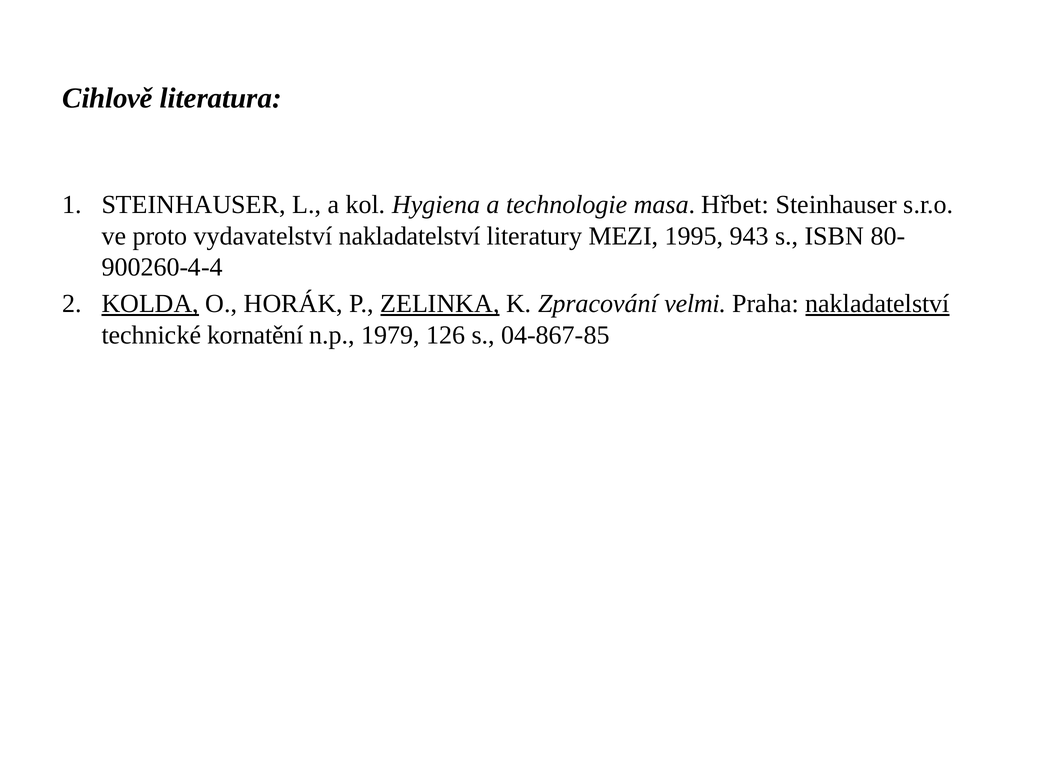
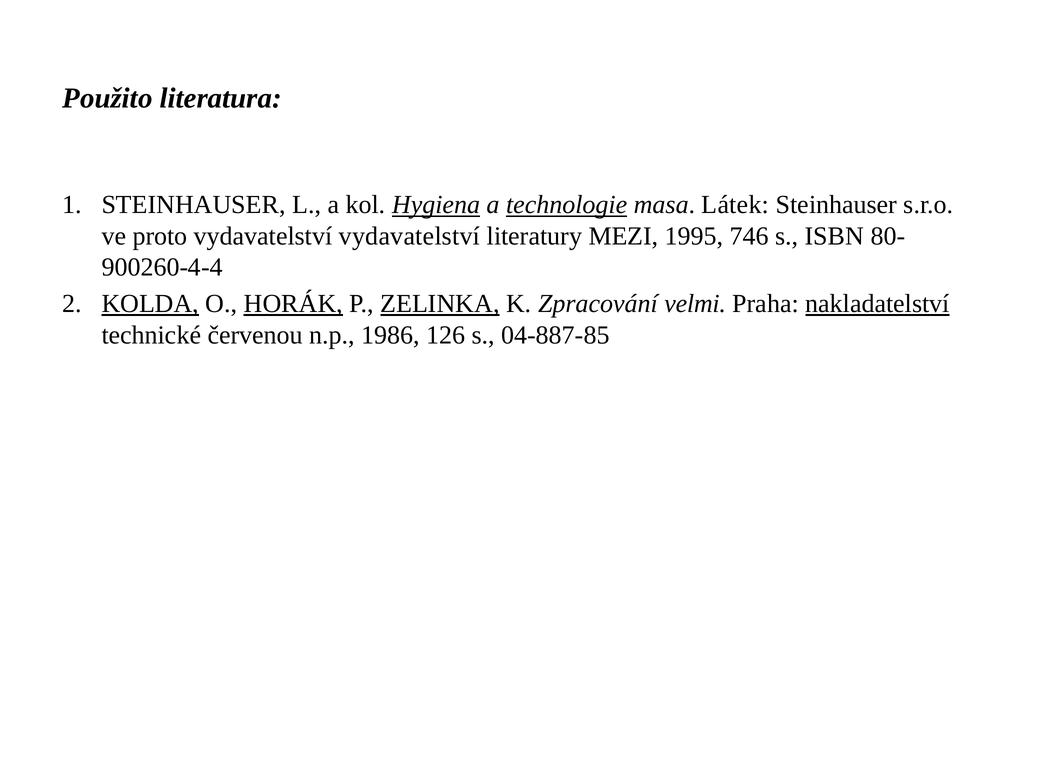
Cihlově: Cihlově -> Použito (107, 98)
Hygiena underline: none -> present (436, 205)
technologie underline: none -> present (567, 205)
Hřbet: Hřbet -> Látek (735, 205)
vydavatelství nakladatelství: nakladatelství -> vydavatelství (410, 236)
943: 943 -> 746 (749, 236)
HORÁK underline: none -> present (293, 304)
kornatění: kornatění -> červenou (255, 335)
1979: 1979 -> 1986 (390, 335)
04-867-85: 04-867-85 -> 04-887-85 (555, 335)
